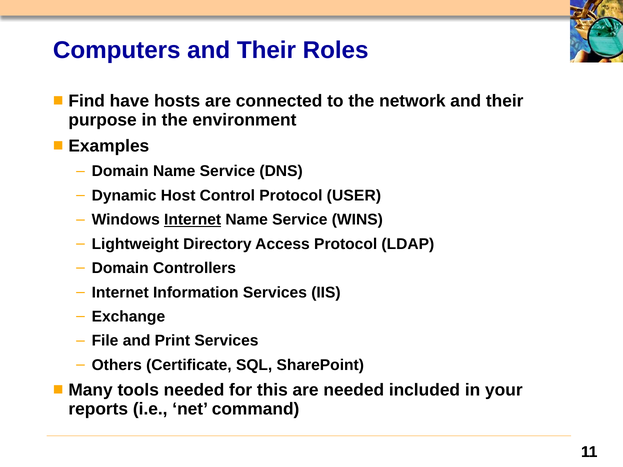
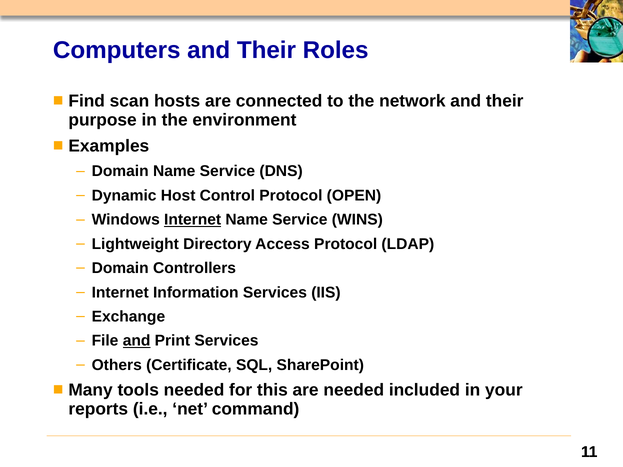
have: have -> scan (129, 101)
USER: USER -> OPEN (354, 196)
and underline: none -> present (137, 341)
